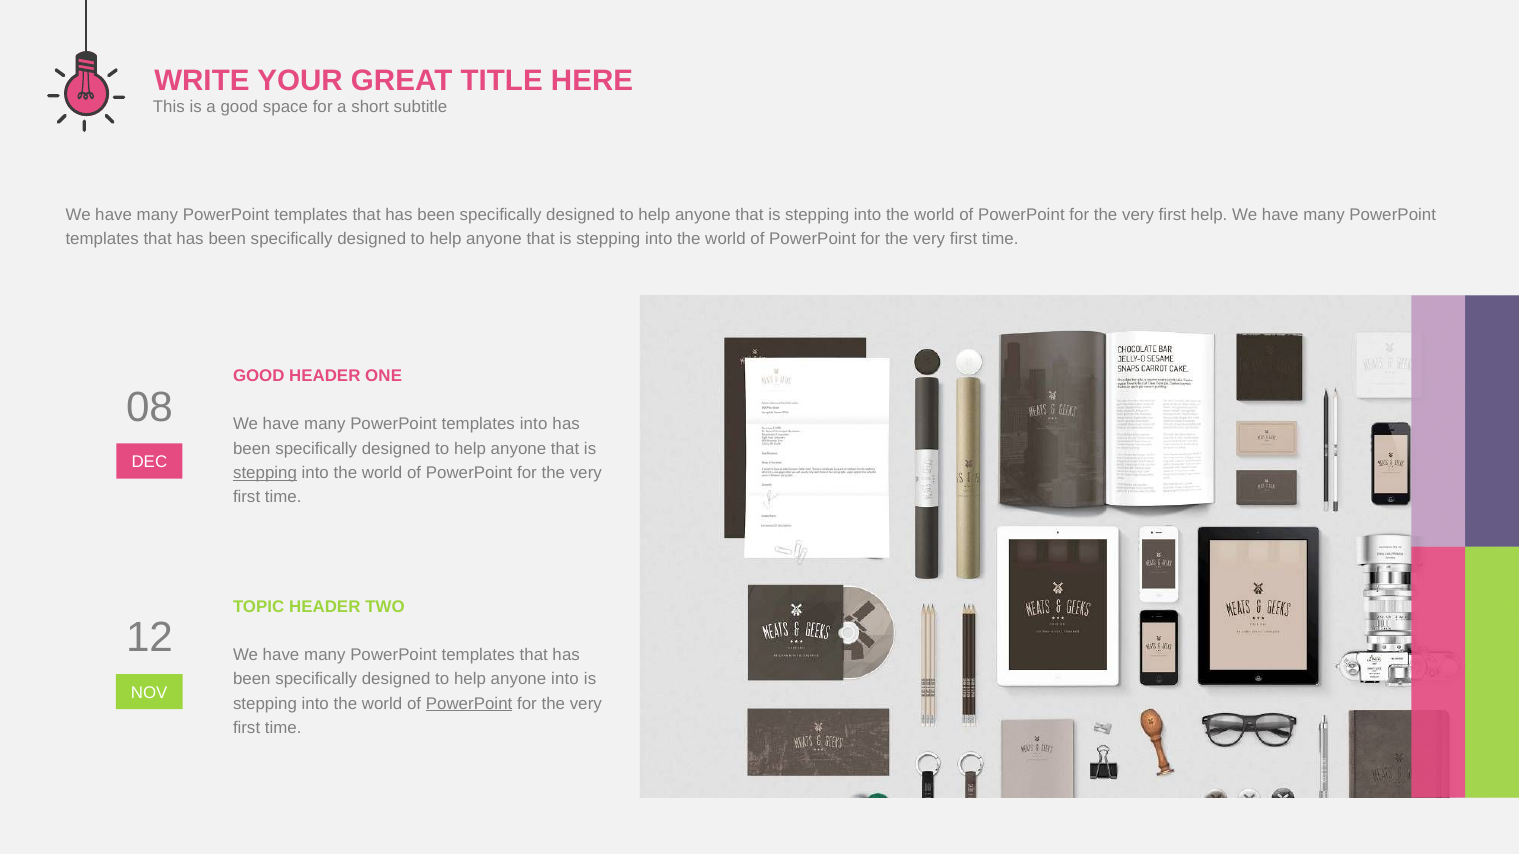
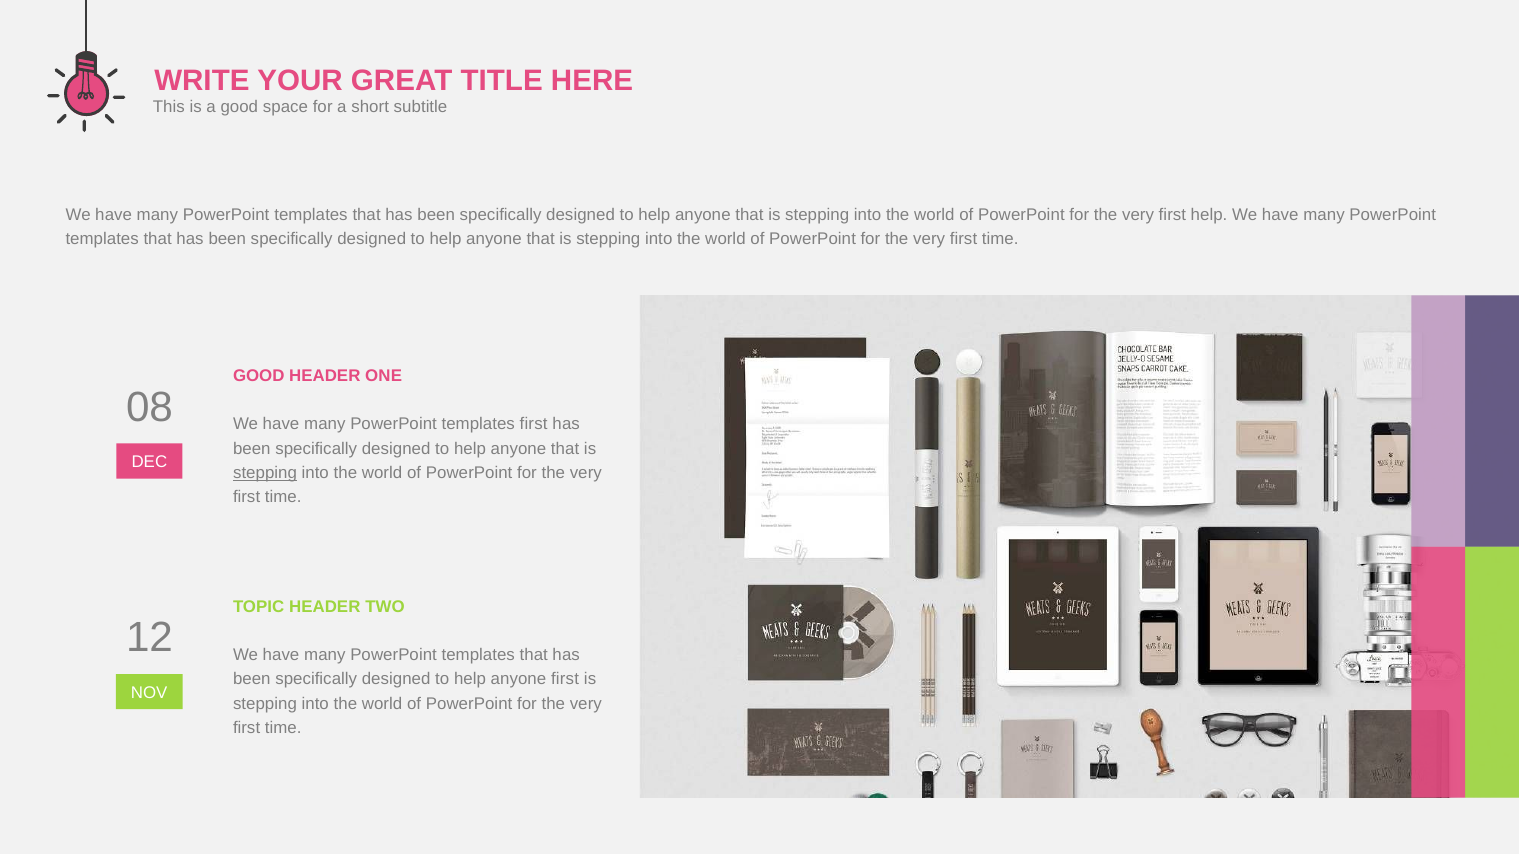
templates into: into -> first (534, 424)
anyone into: into -> first (565, 679)
PowerPoint underline: present -> none (469, 704)
